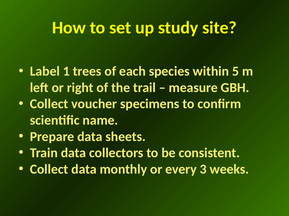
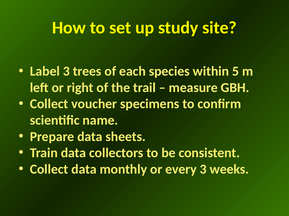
Label 1: 1 -> 3 (66, 72)
